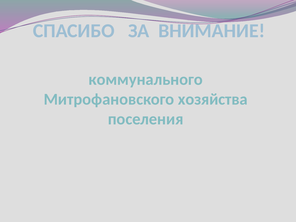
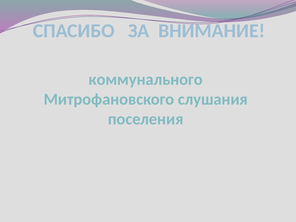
хозяйства: хозяйства -> слушания (213, 99)
